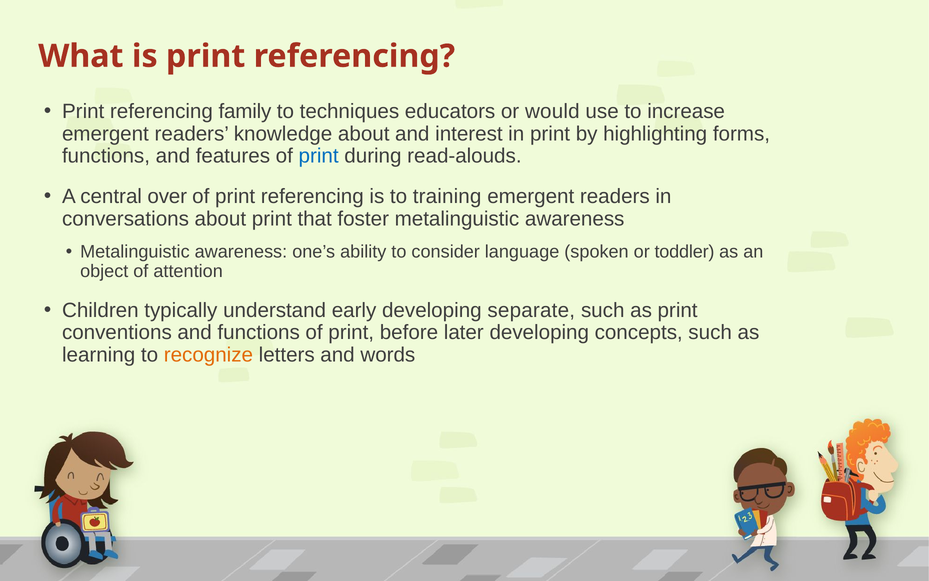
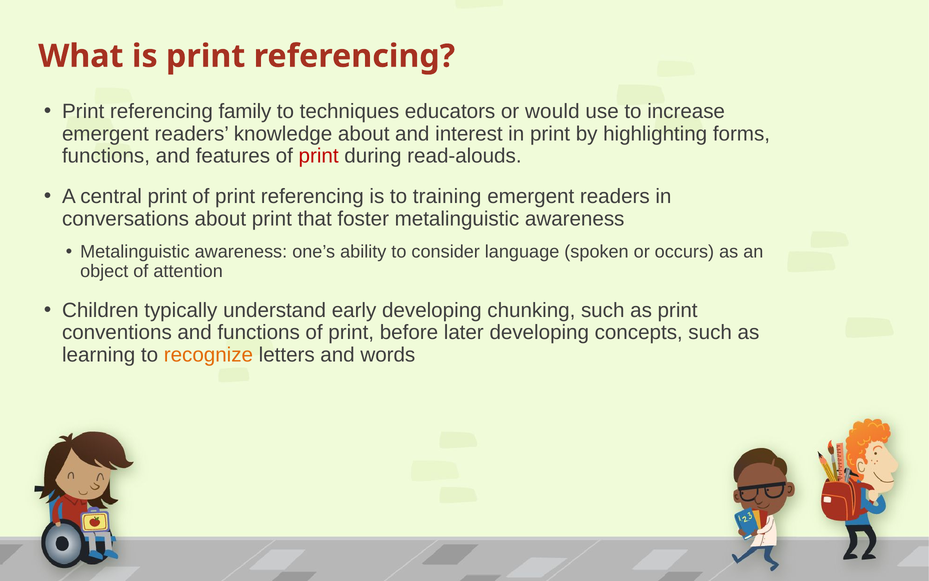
print colour: blue -> red (319, 156)
central over: over -> print (167, 196)
toddler: toddler -> occurs (684, 252)
separate: separate -> chunking (531, 310)
